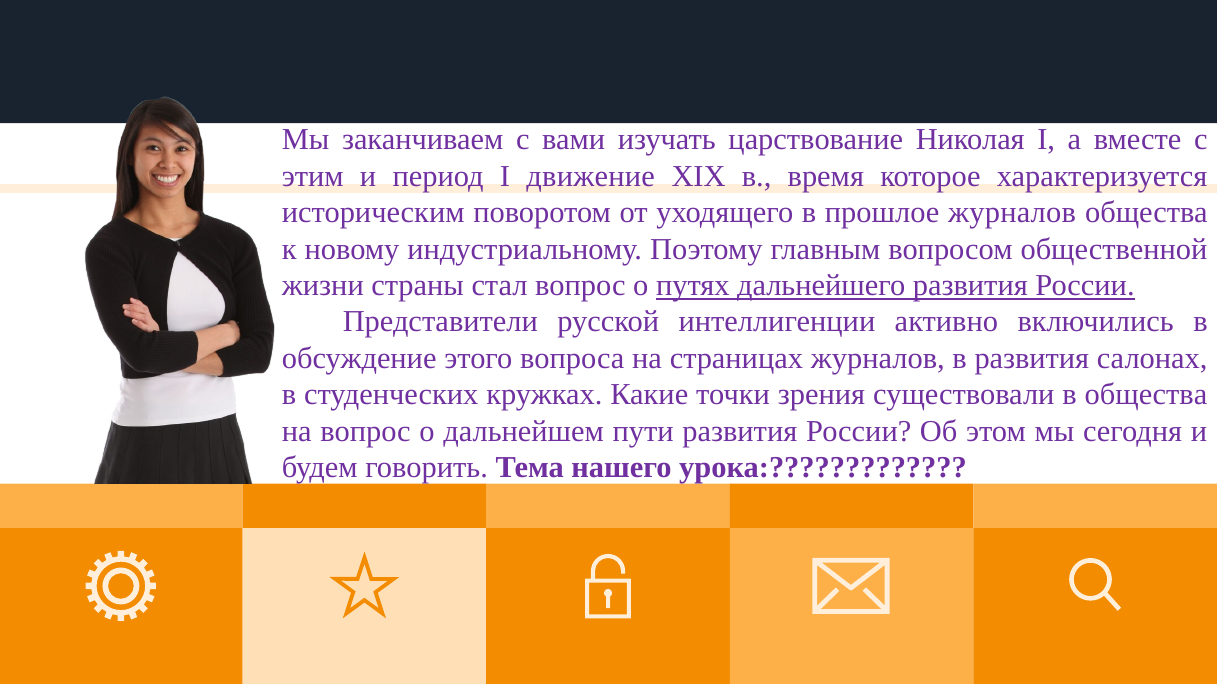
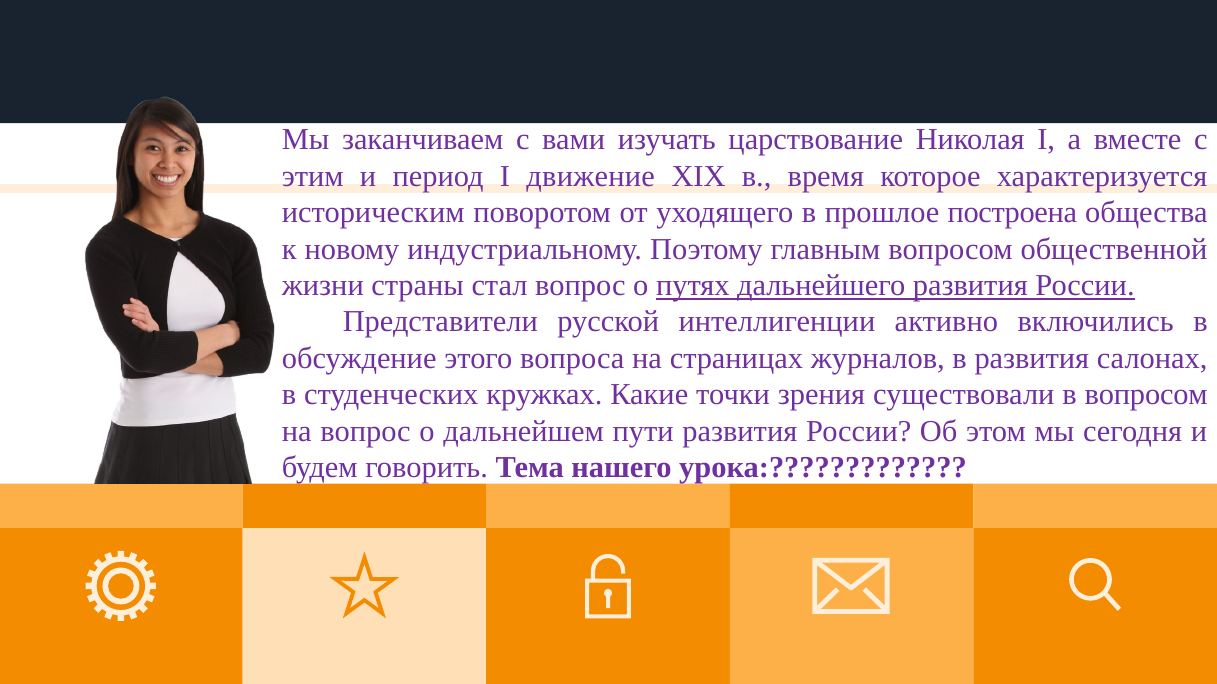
прошлое журналов: журналов -> построена (1012, 213)
в общества: общества -> вопросом (1146, 395)
